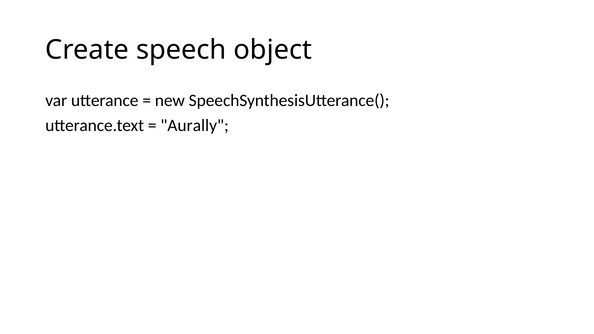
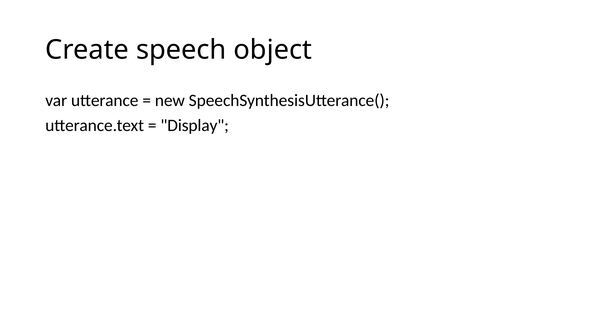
Aurally: Aurally -> Display (195, 125)
